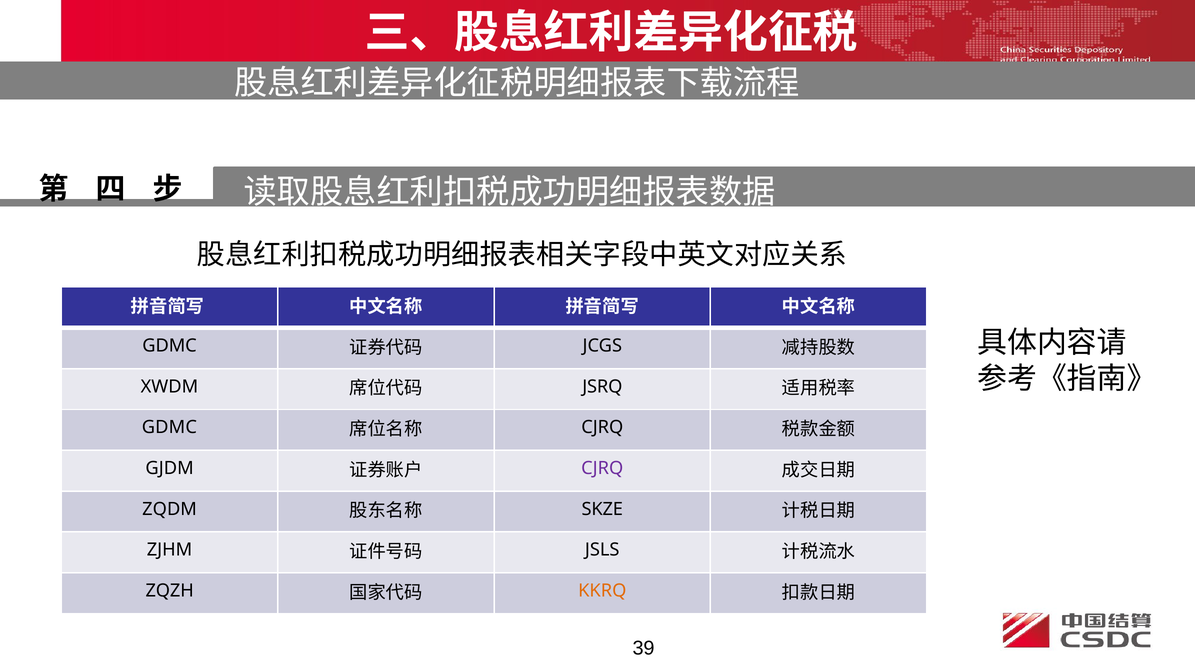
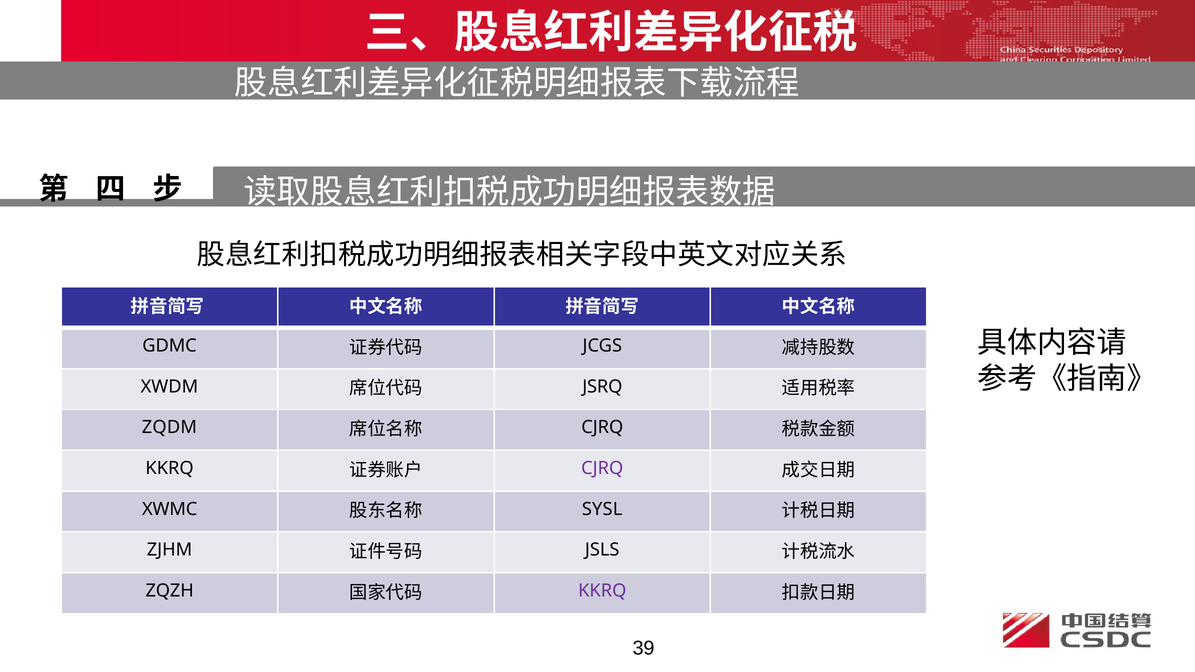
GDMC: GDMC -> ZQDM (169, 428)
GJDM: GJDM -> KKRQ (170, 468)
ZQDM: ZQDM -> XWMC (170, 509)
SKZE: SKZE -> SYSL (602, 509)
KKRQ colour: orange -> purple (602, 591)
